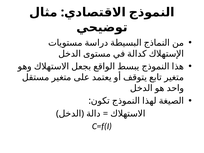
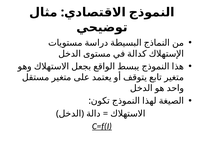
C=f(I underline: none -> present (102, 126)
